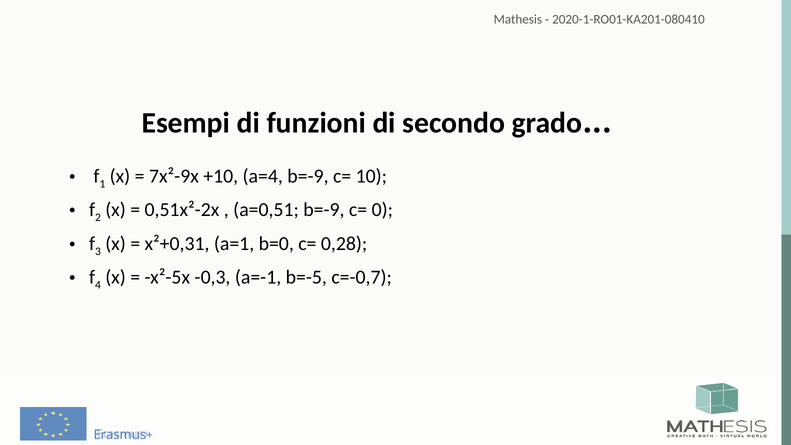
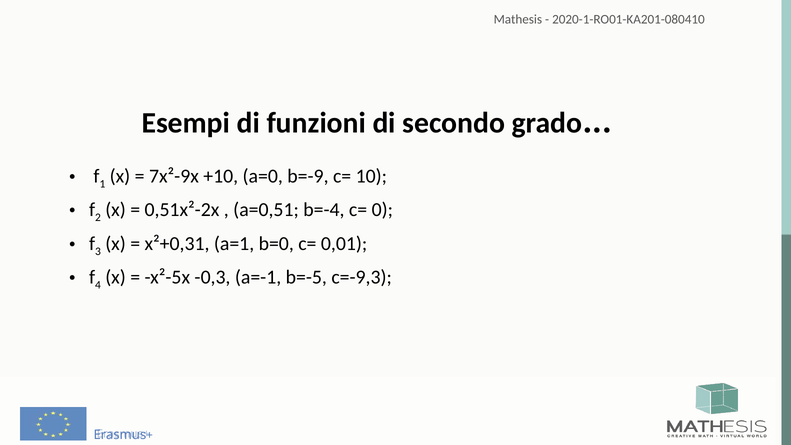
a=4: a=4 -> a=0 (263, 176)
a=0,51 b=-9: b=-9 -> b=-4 (324, 210)
0,28: 0,28 -> 0,01 (344, 244)
c=-0,7: c=-0,7 -> c=-9,3 (362, 277)
